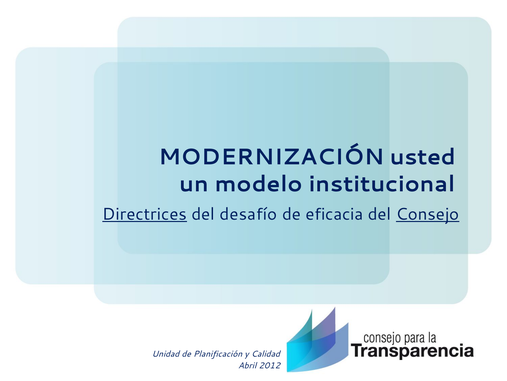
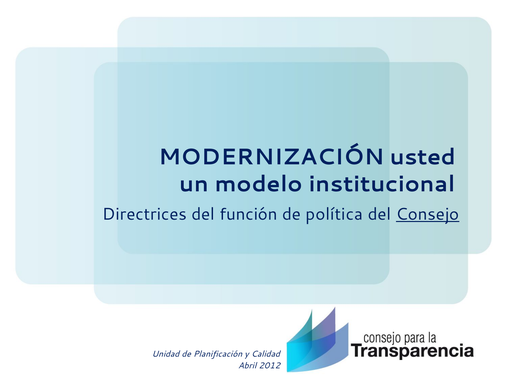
Directrices underline: present -> none (145, 214)
desafío: desafío -> función (249, 214)
eficacia: eficacia -> política (334, 214)
